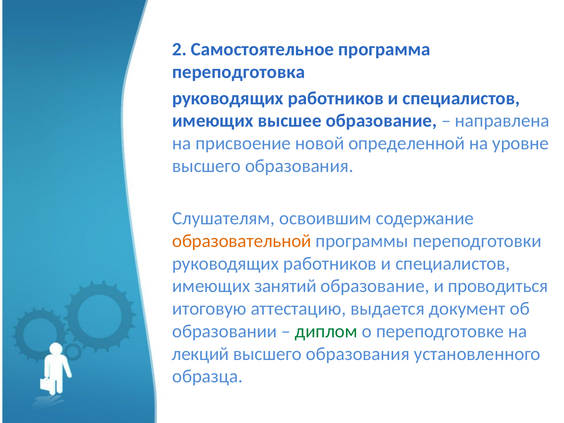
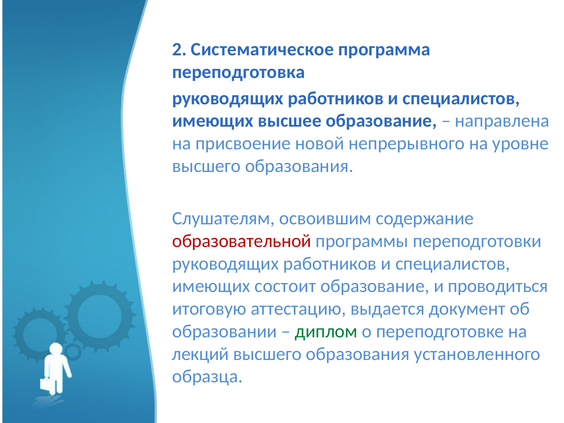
Самостоятельное: Самостоятельное -> Систематическое (262, 49)
определенной: определенной -> непрерывного (407, 143)
образовательной colour: orange -> red (242, 241)
занятий: занятий -> состоит (285, 286)
